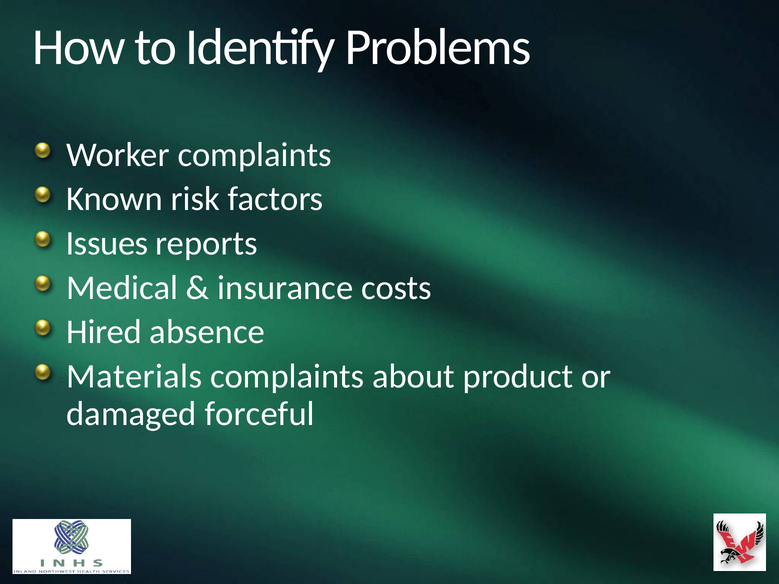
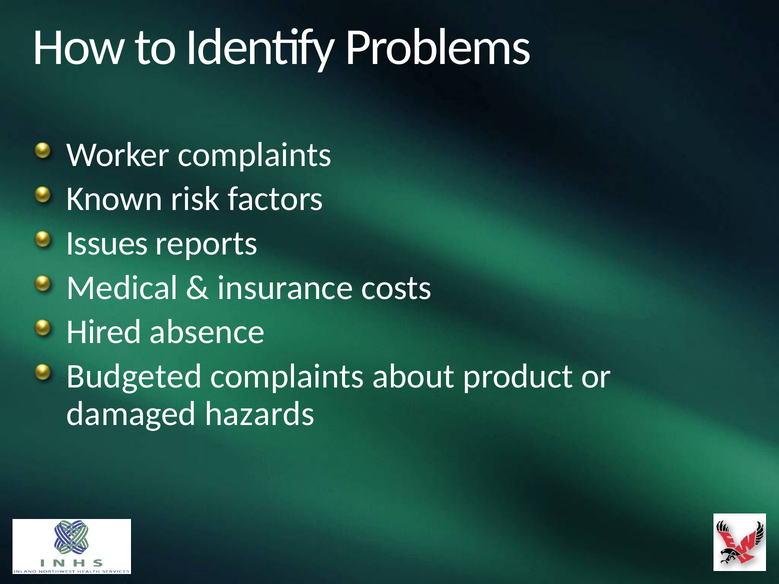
Materials: Materials -> Budgeted (134, 376)
forceful: forceful -> hazards (260, 414)
